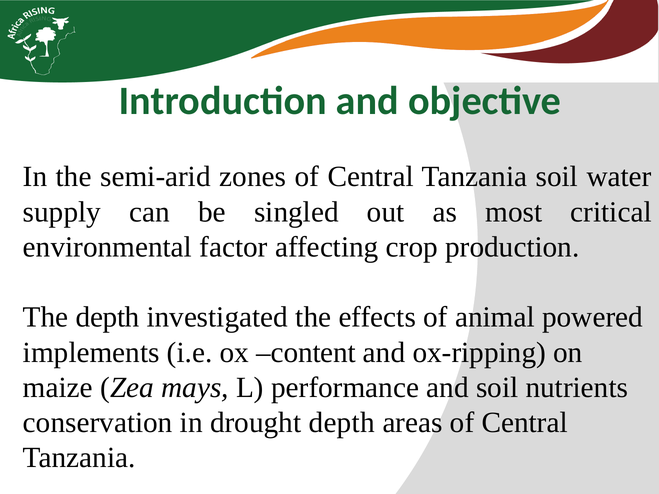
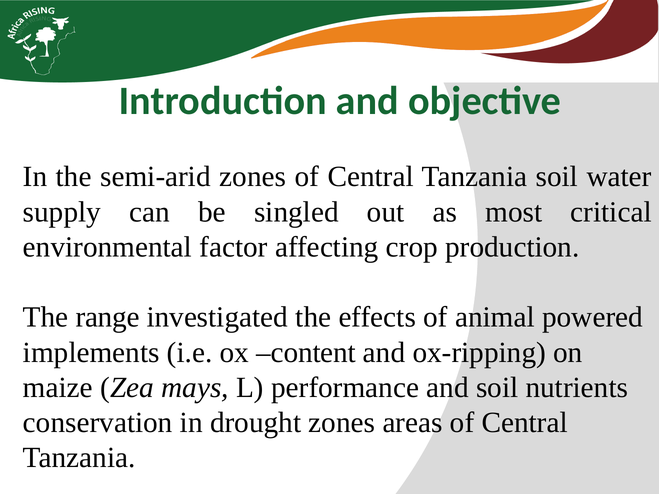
The depth: depth -> range (108, 317)
drought depth: depth -> zones (342, 423)
